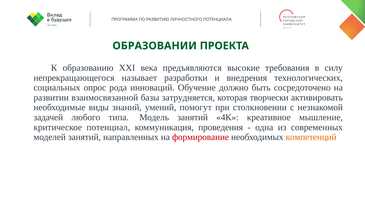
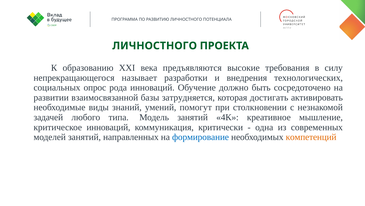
ОБРАЗОВАНИИ: ОБРАЗОВАНИИ -> ЛИЧНОСТНОГО (155, 46)
творчески: творчески -> достигать (269, 97)
критическое потенциал: потенциал -> инноваций (108, 127)
проведения: проведения -> критически (221, 127)
формирование colour: red -> blue (201, 137)
